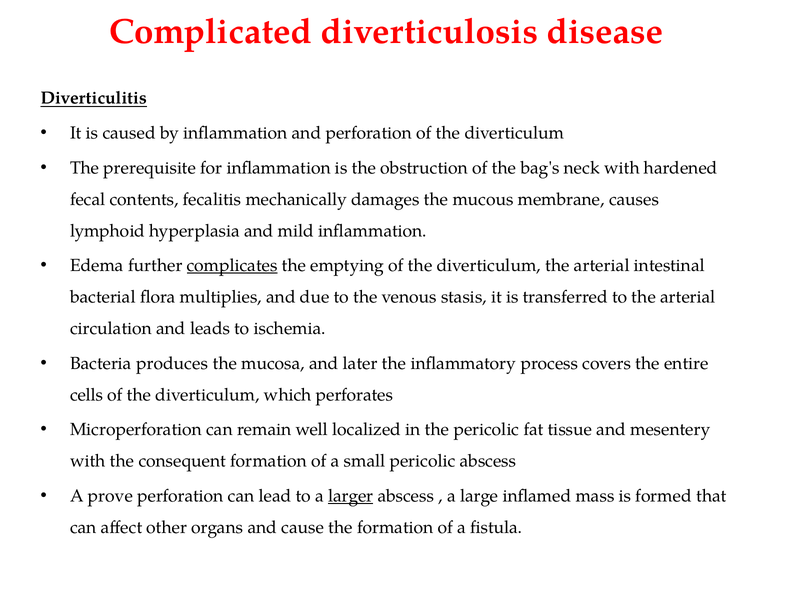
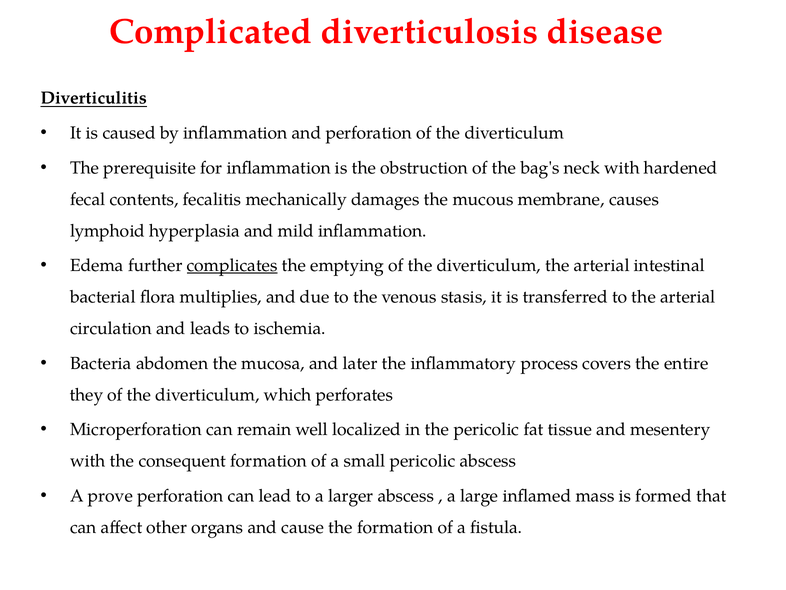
produces: produces -> abdomen (172, 363)
cells: cells -> they (87, 394)
larger underline: present -> none (351, 496)
